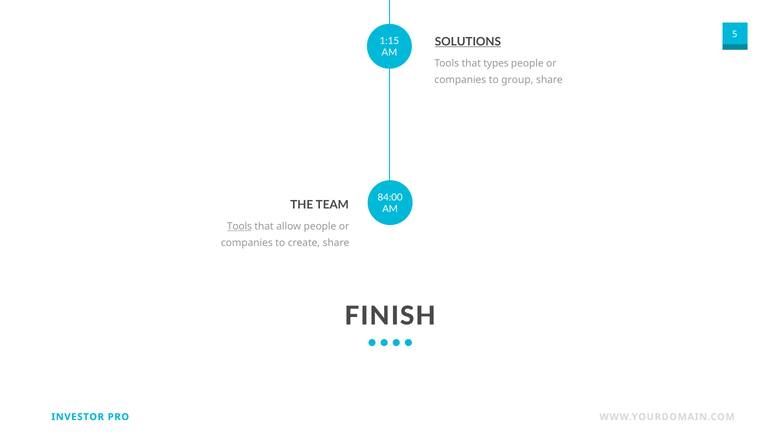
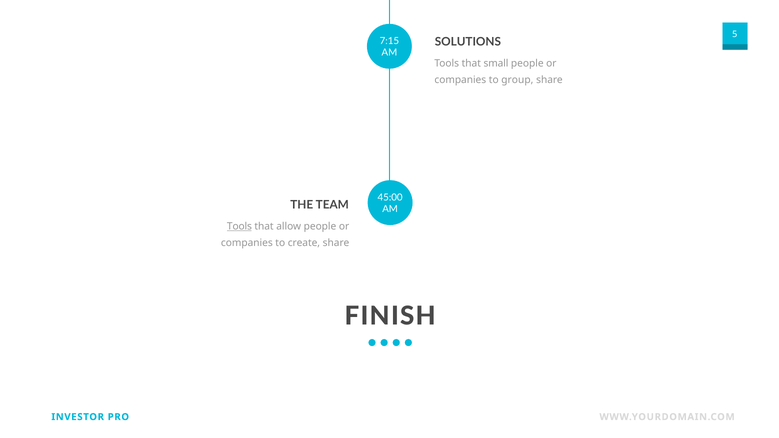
SOLUTIONS underline: present -> none (468, 42)
1:15: 1:15 -> 7:15 (389, 41)
types: types -> small (496, 63)
84:00: 84:00 -> 45:00 (390, 198)
